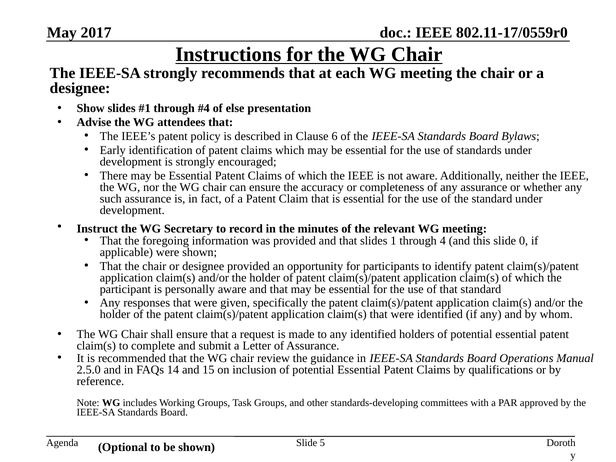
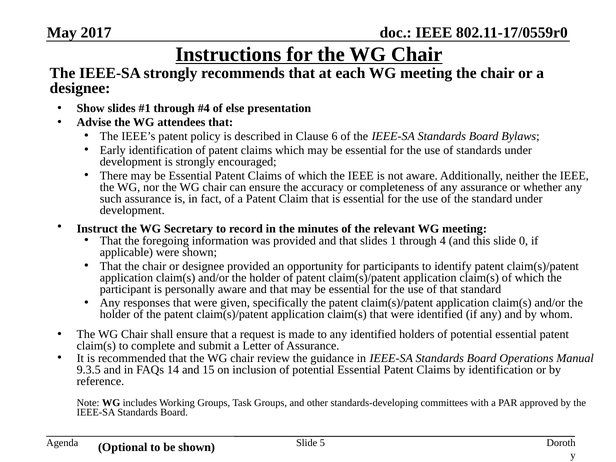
2.5.0: 2.5.0 -> 9.3.5 (89, 370)
by qualifications: qualifications -> identification (501, 370)
